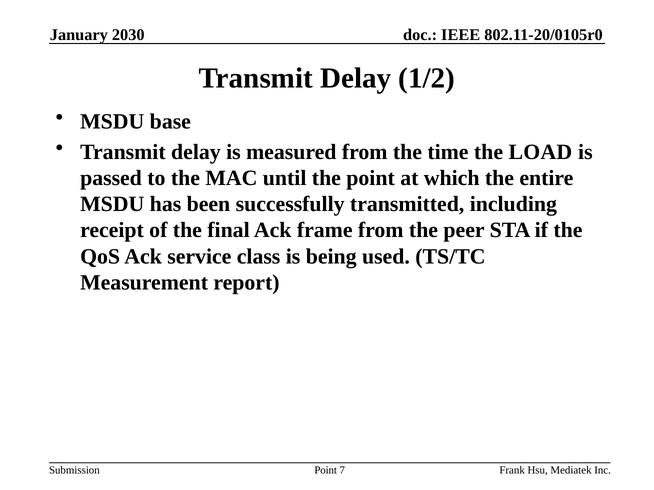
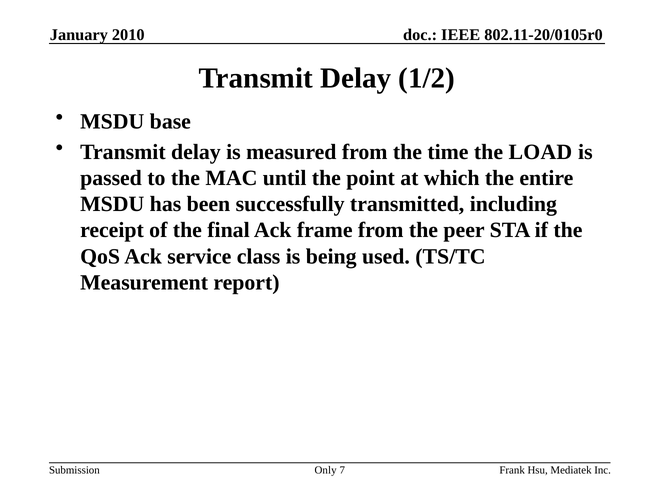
2030: 2030 -> 2010 (128, 35)
Point: Point -> Only (326, 470)
